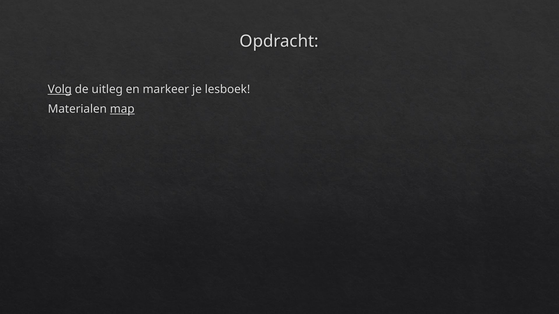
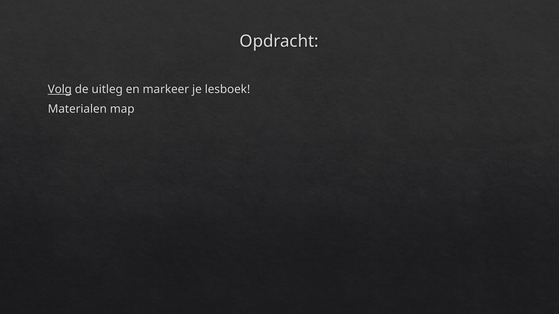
map underline: present -> none (122, 109)
